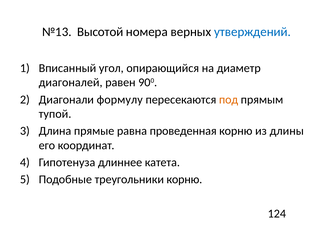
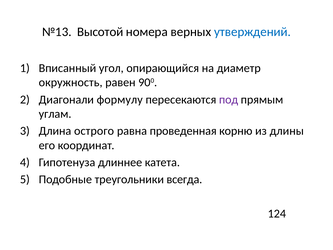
диагоналей: диагоналей -> окружность (71, 82)
под colour: orange -> purple (229, 99)
тупой: тупой -> углам (55, 114)
прямые: прямые -> острого (94, 131)
треугольники корню: корню -> всегда (184, 179)
